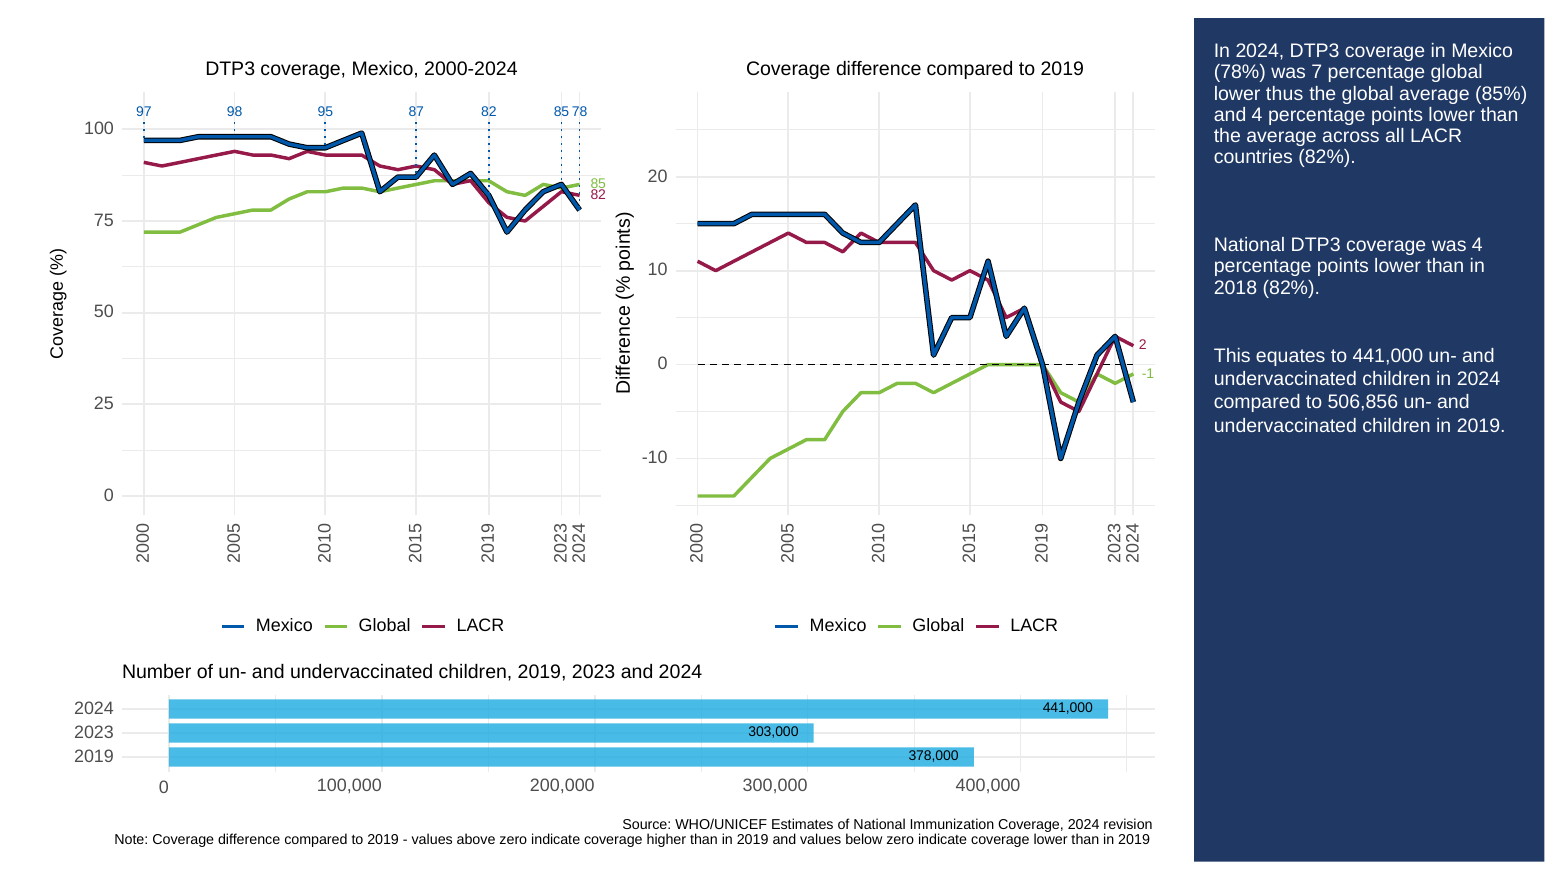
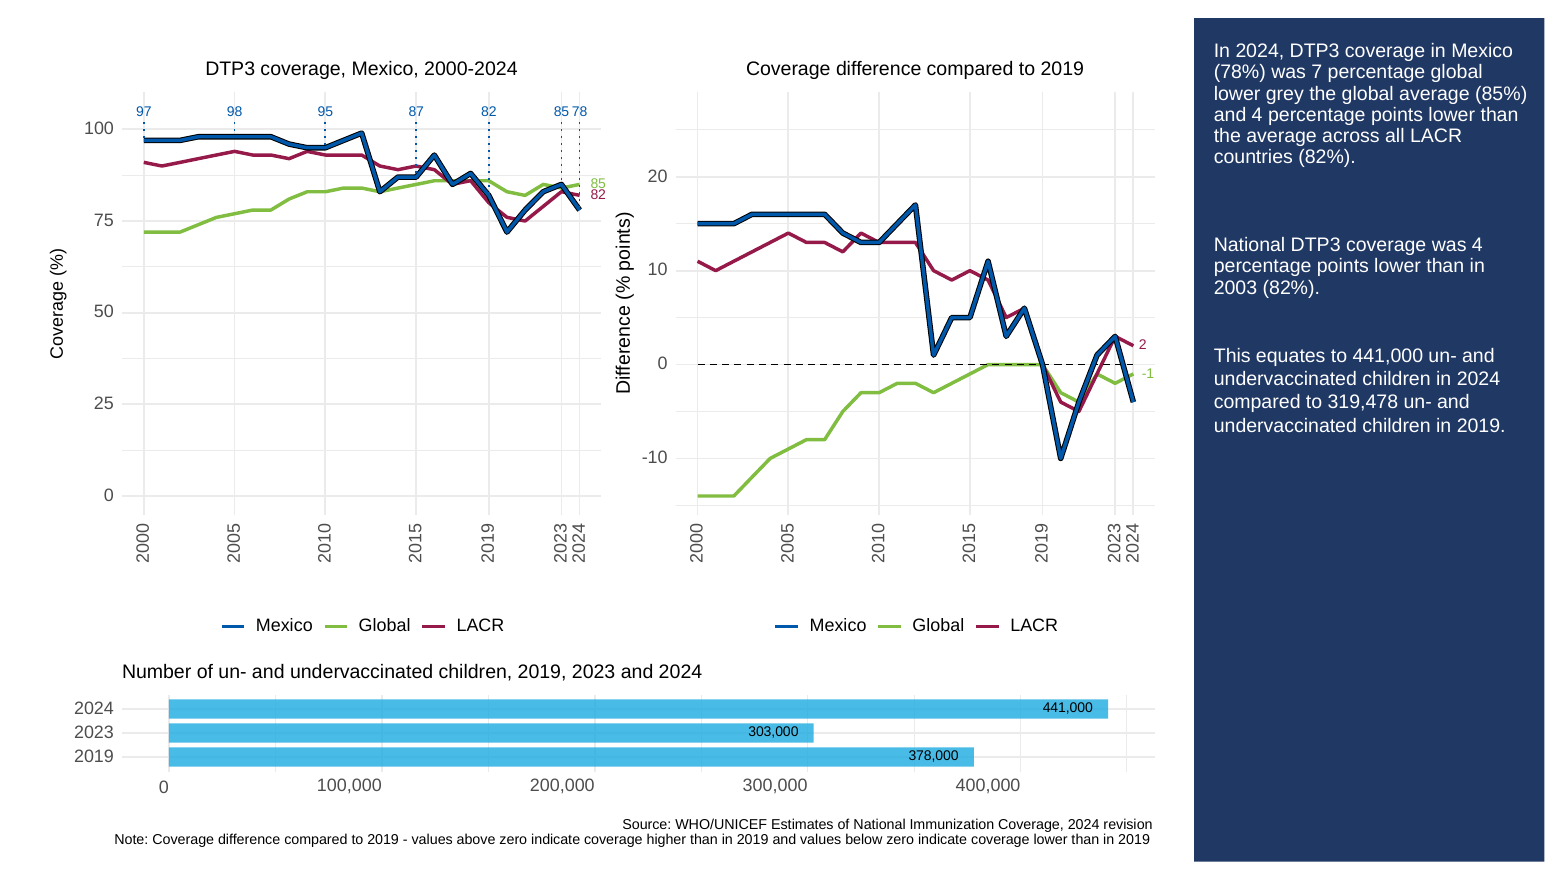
thus: thus -> grey (1285, 94)
2018: 2018 -> 2003 (1236, 288)
506,856: 506,856 -> 319,478 (1363, 402)
